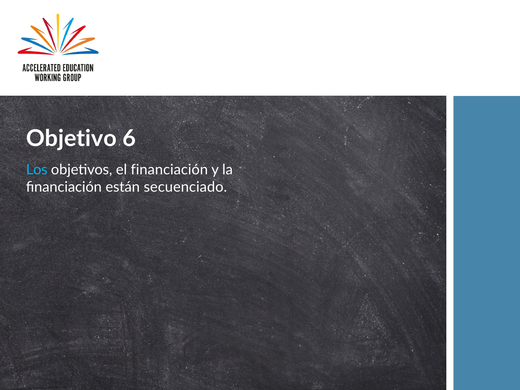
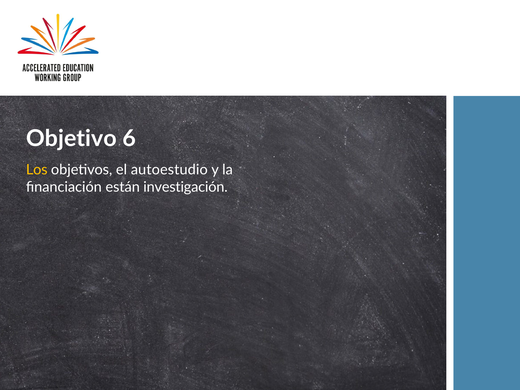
Los colour: light blue -> yellow (37, 170)
el financiación: financiación -> autoestudio (169, 170)
secuenciado: secuenciado -> investigación (186, 187)
